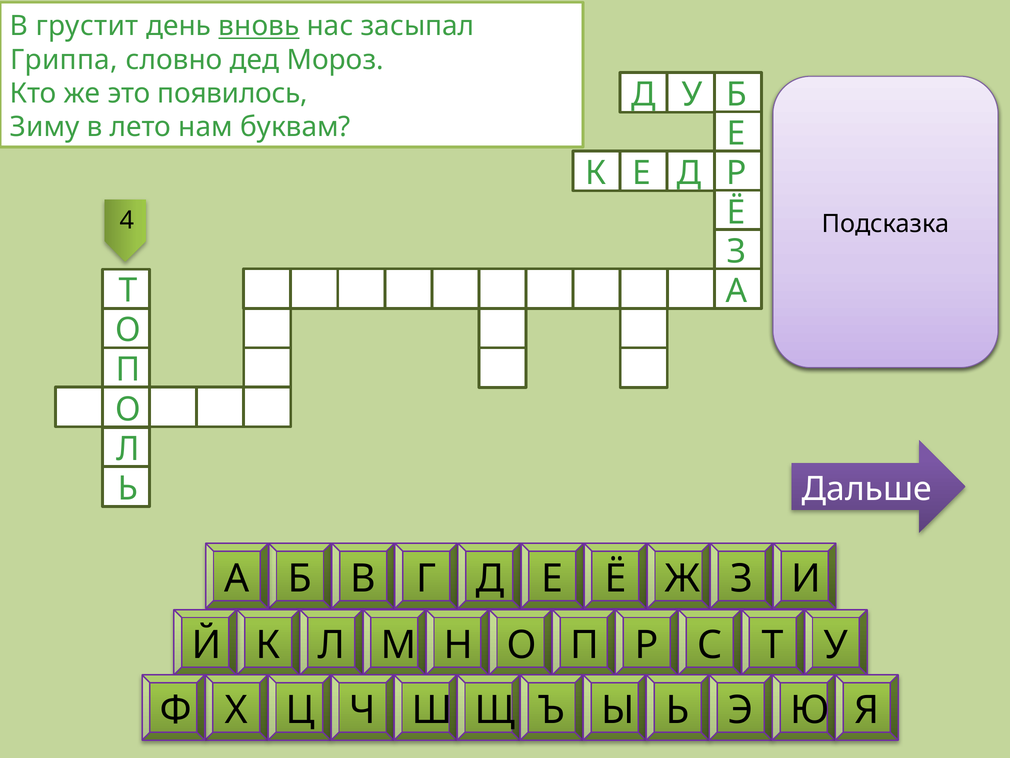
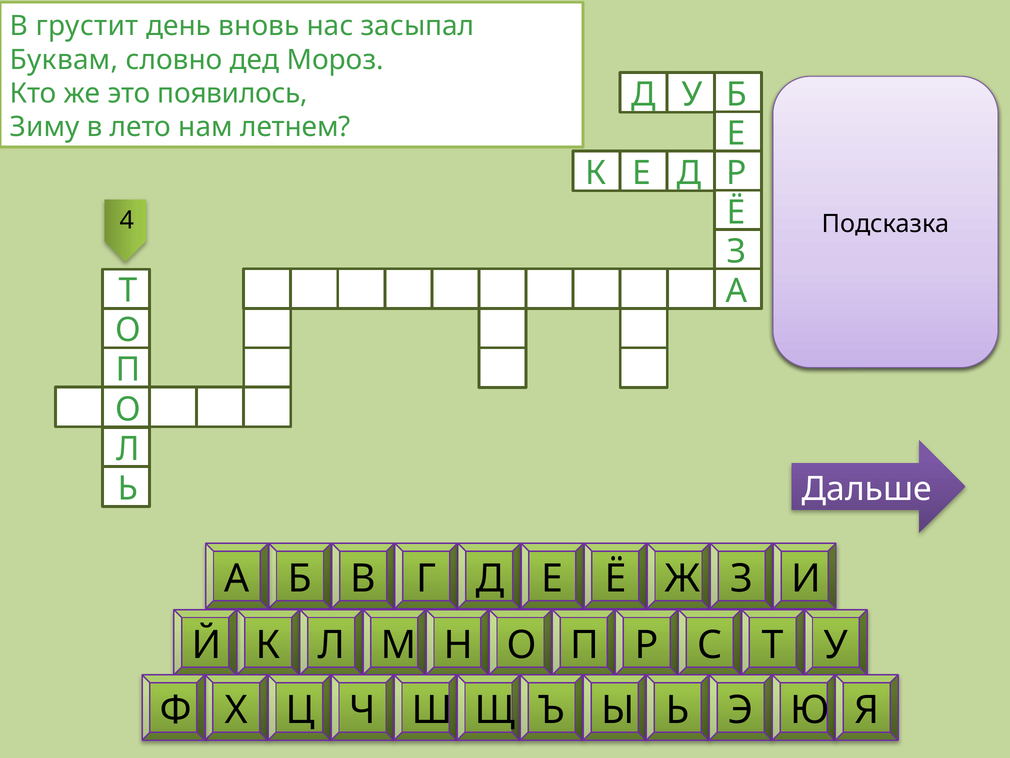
вновь underline: present -> none (259, 26)
Гриппа: Гриппа -> Буквам (64, 60)
буквам: буквам -> летнем (295, 127)
